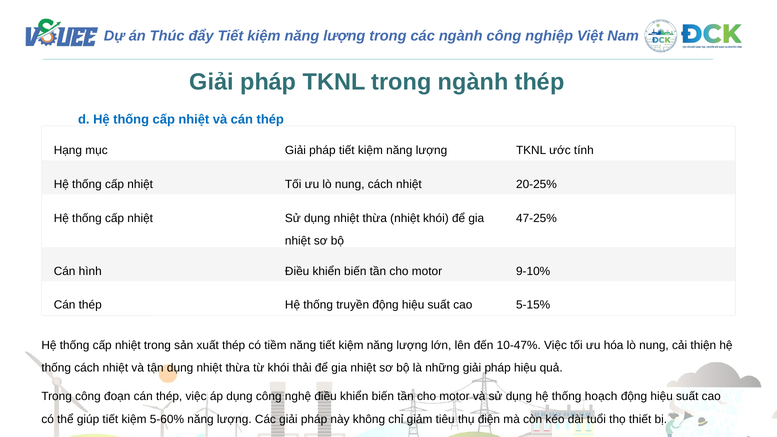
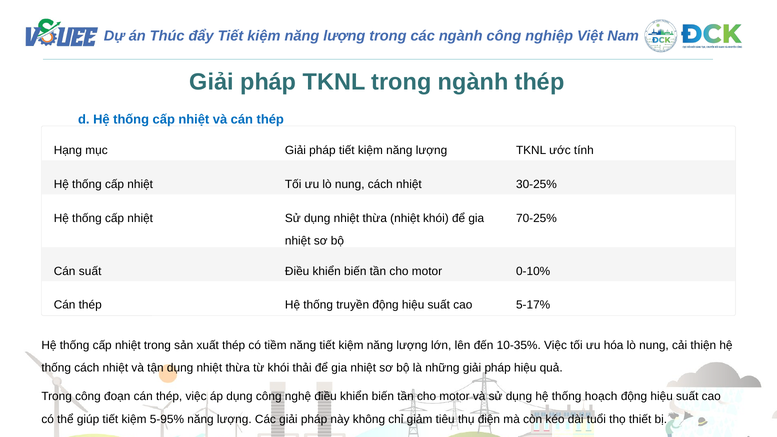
20-25%: 20-25% -> 30-25% (536, 184)
47-25%: 47-25% -> 70-25% (536, 218)
Cán hình: hình -> suất (90, 271)
9-10%: 9-10% -> 0-10% (533, 271)
5-15%: 5-15% -> 5-17% (533, 305)
10-47%: 10-47% -> 10-35% (519, 345)
5-60%: 5-60% -> 5-95% (167, 419)
